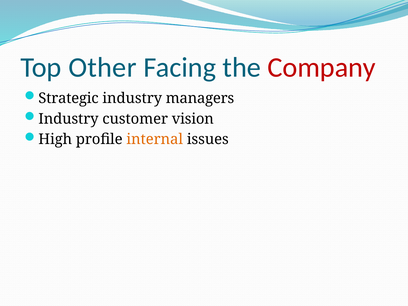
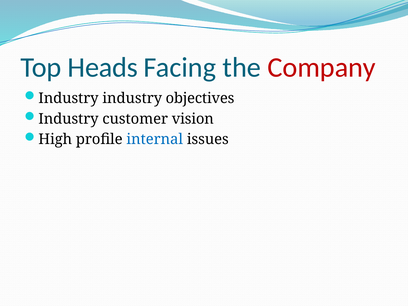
Other: Other -> Heads (103, 67)
Strategic: Strategic -> Industry (68, 98)
managers: managers -> objectives (200, 98)
internal colour: orange -> blue (155, 139)
